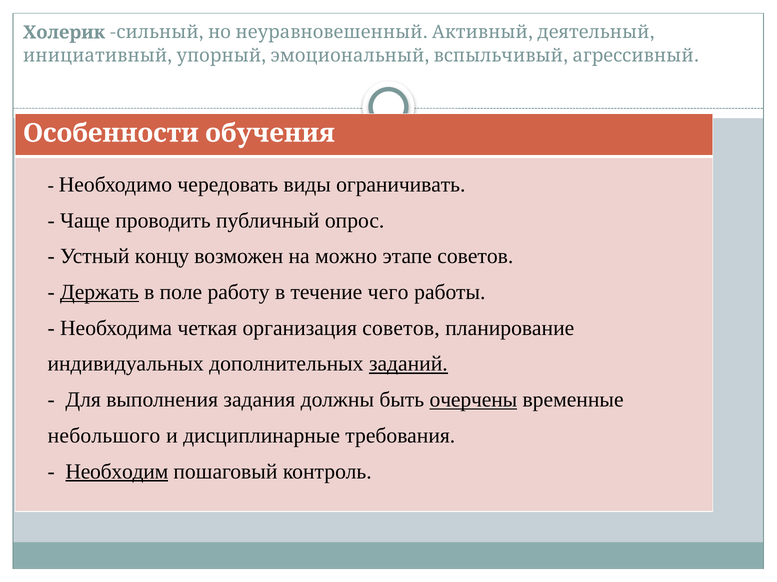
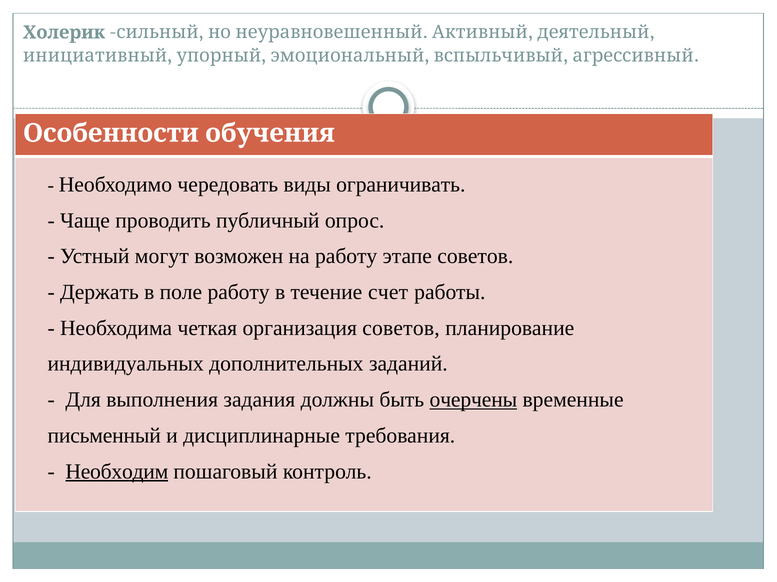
концу: концу -> могут (162, 257)
на можно: можно -> работу (346, 257)
Держать underline: present -> none (99, 293)
чего: чего -> счет (388, 293)
заданий underline: present -> none (408, 364)
небольшого: небольшого -> письменный (104, 436)
